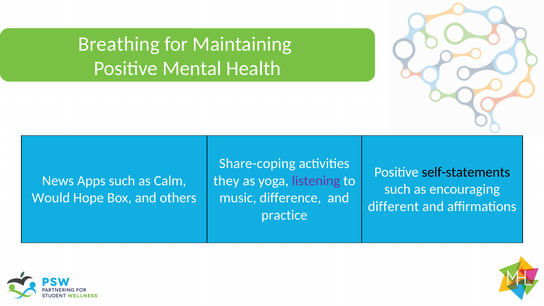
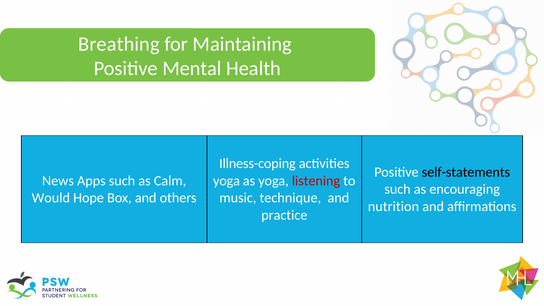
Share-coping: Share-coping -> Illness-coping (257, 163)
they: they -> yoga (227, 181)
listening colour: purple -> red (316, 181)
difference: difference -> technique (290, 198)
different: different -> nutrition (393, 207)
